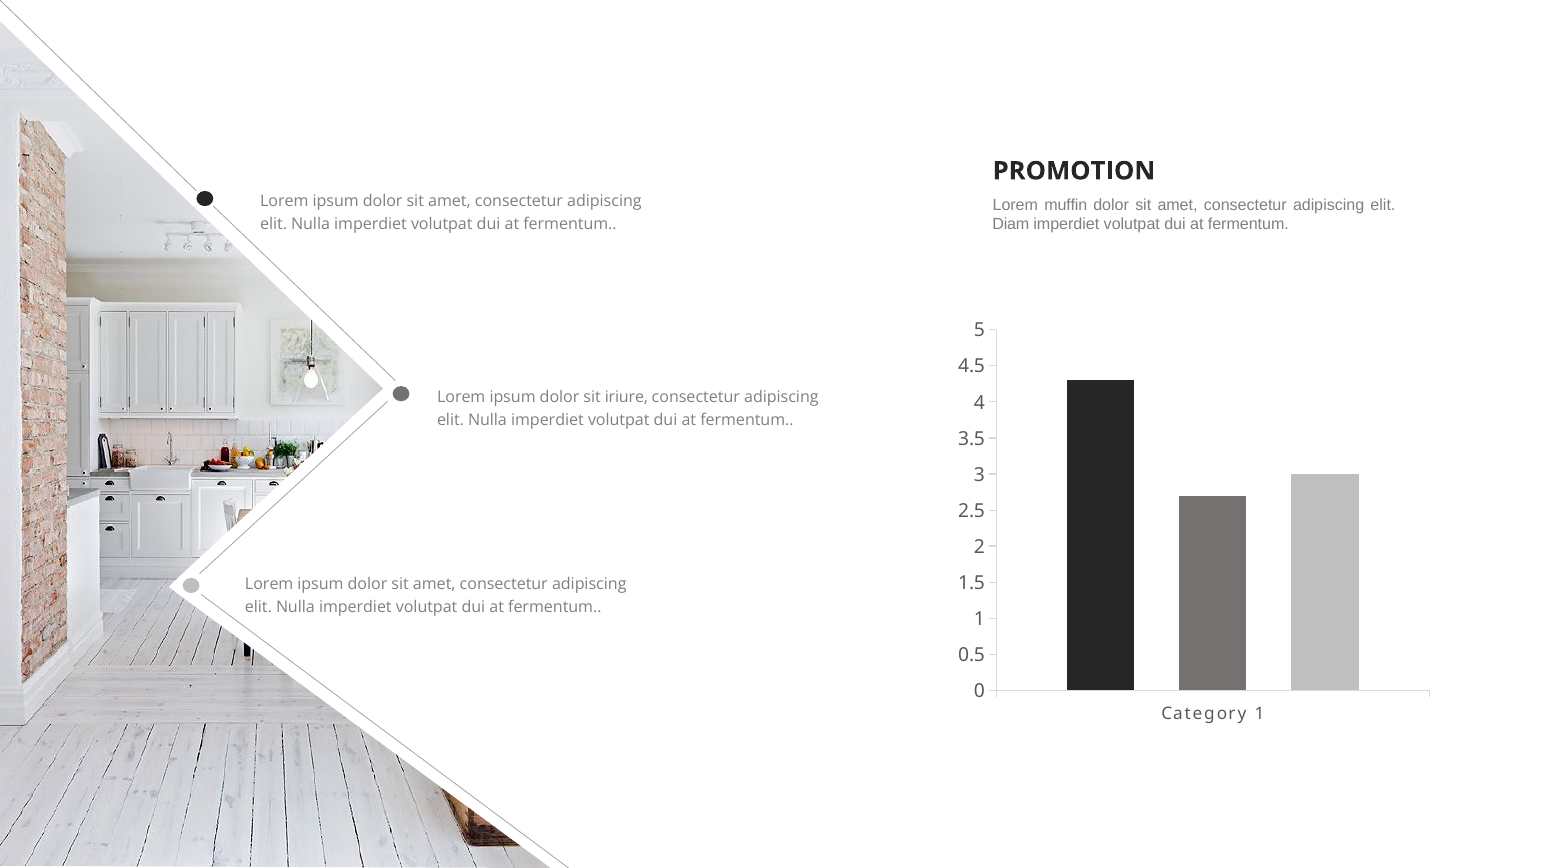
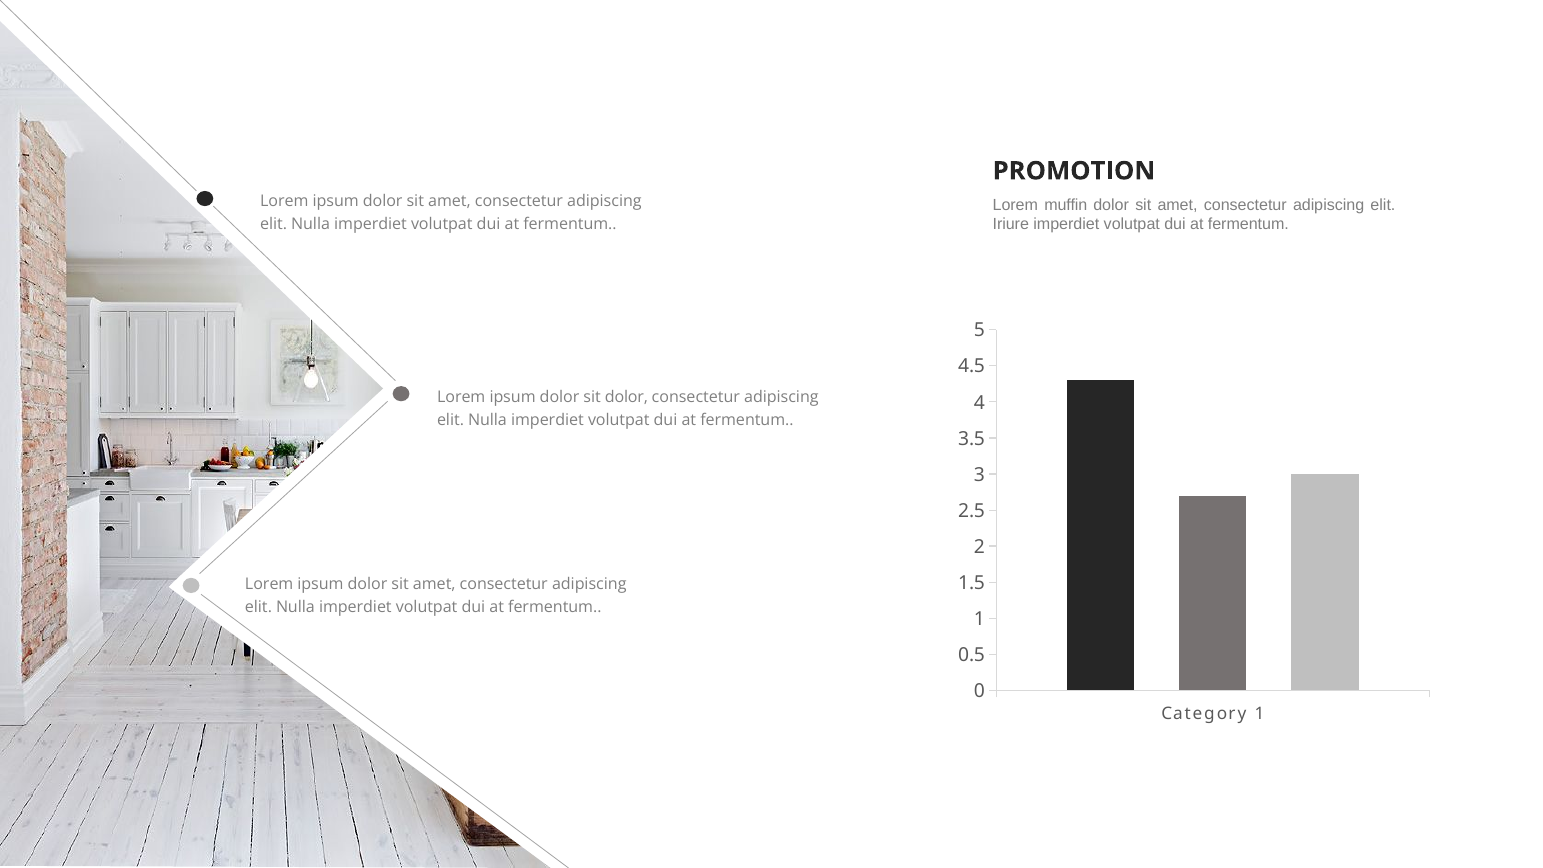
Diam: Diam -> Iriure (1011, 224)
sit iriure: iriure -> dolor (626, 397)
